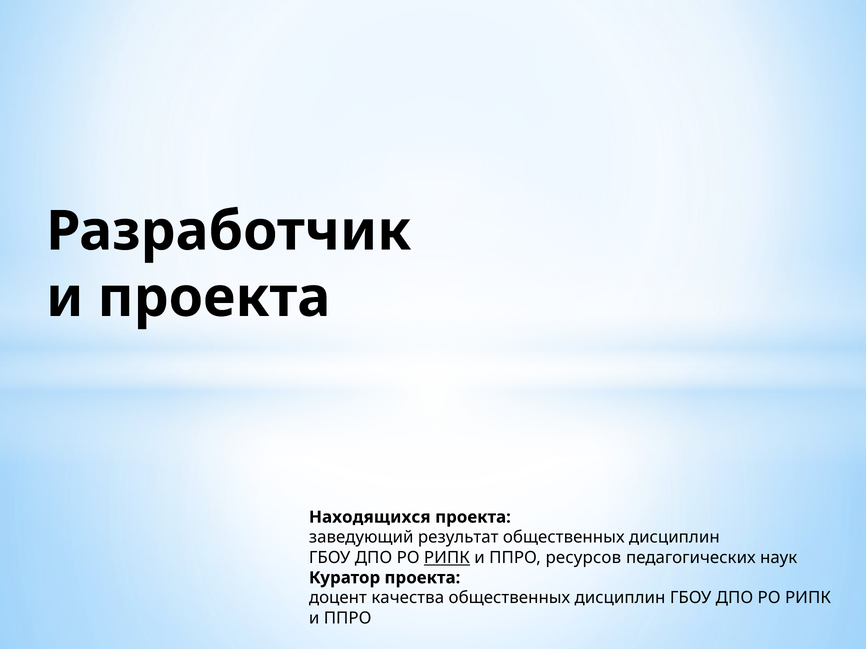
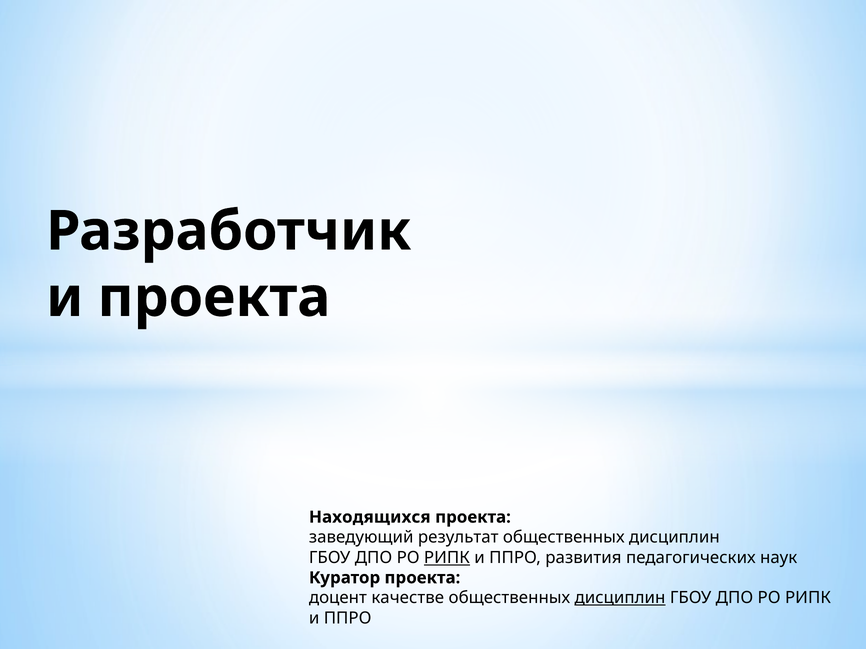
ресурсов: ресурсов -> развития (583, 558)
качества: качества -> качестве (408, 598)
дисциплин underline: none -> present (620, 598)
